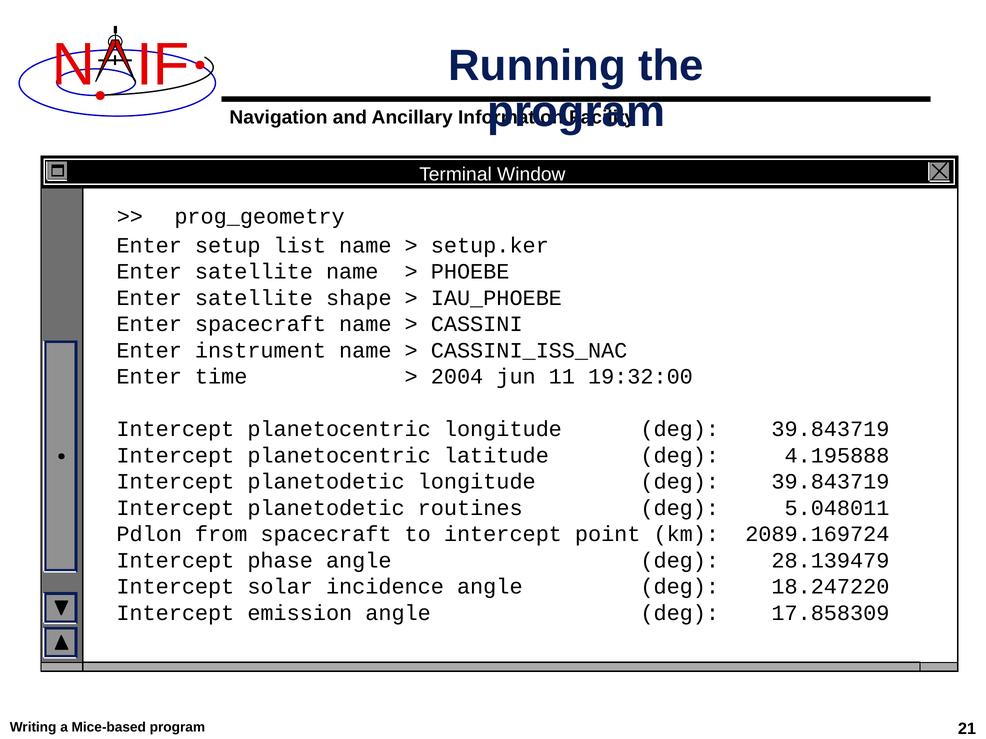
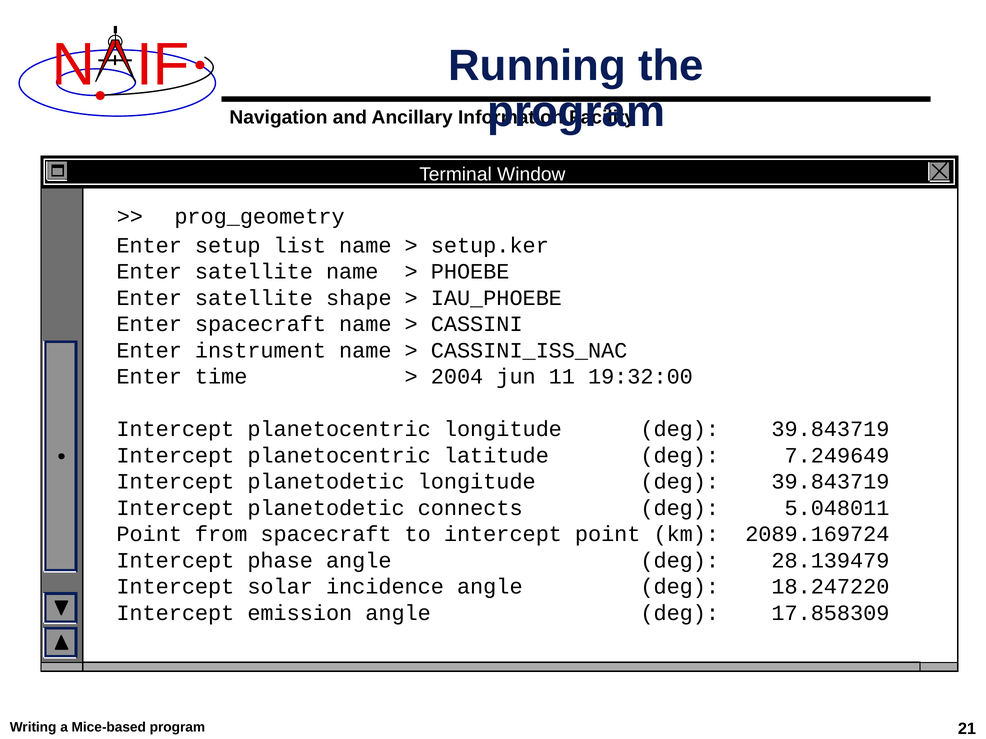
4.195888: 4.195888 -> 7.249649 (837, 456)
routines: routines -> connects (470, 508)
Pdlon: Pdlon -> Point (149, 535)
